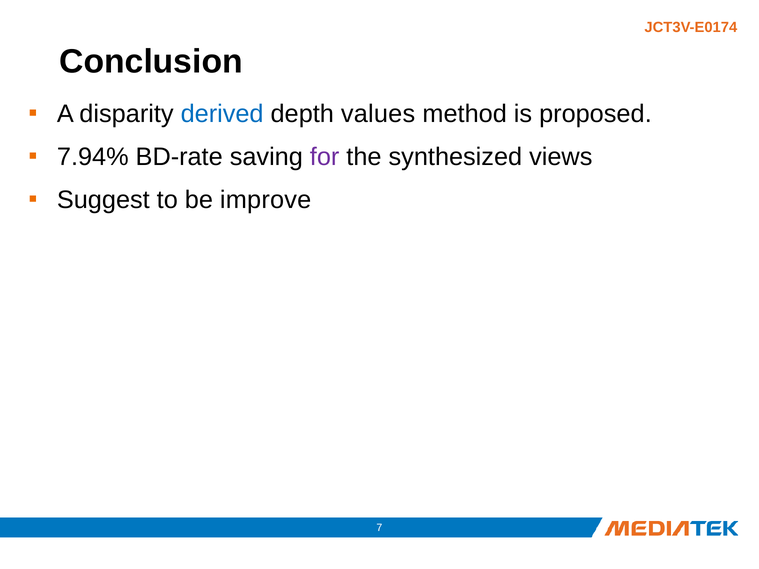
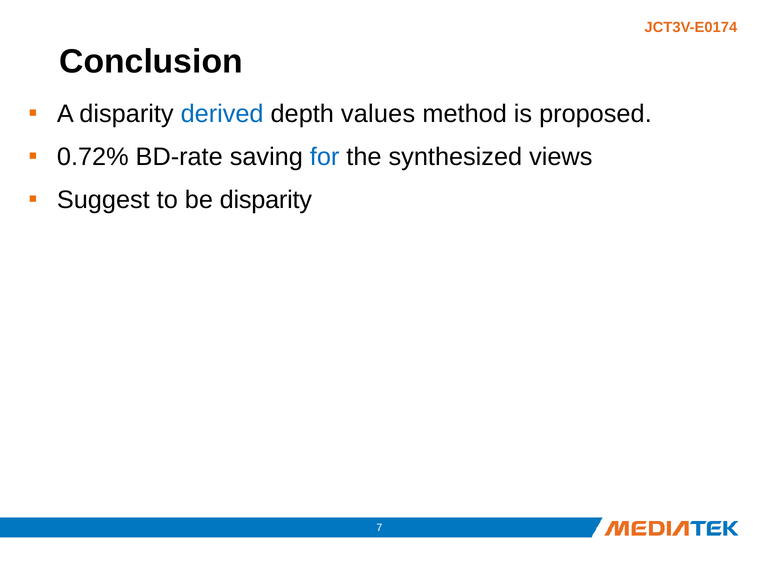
7.94%: 7.94% -> 0.72% (93, 157)
for colour: purple -> blue (325, 157)
be improve: improve -> disparity (266, 200)
